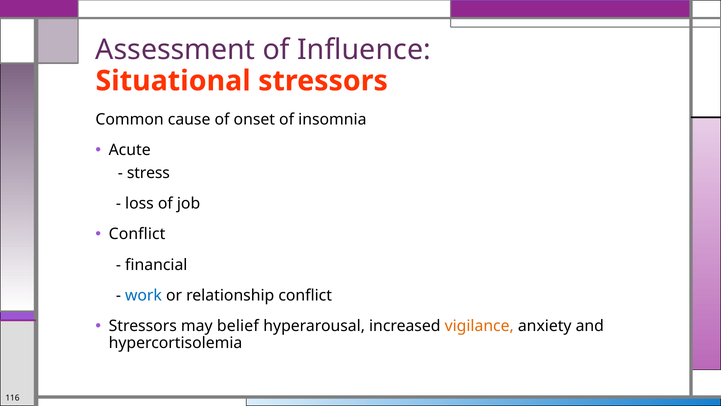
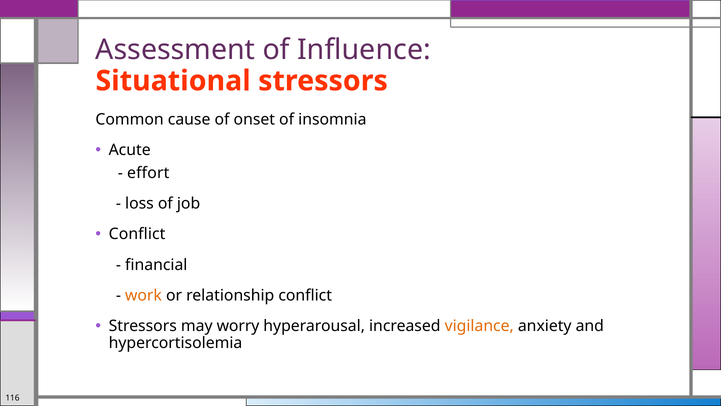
stress: stress -> effort (148, 173)
work colour: blue -> orange (143, 295)
belief: belief -> worry (238, 326)
